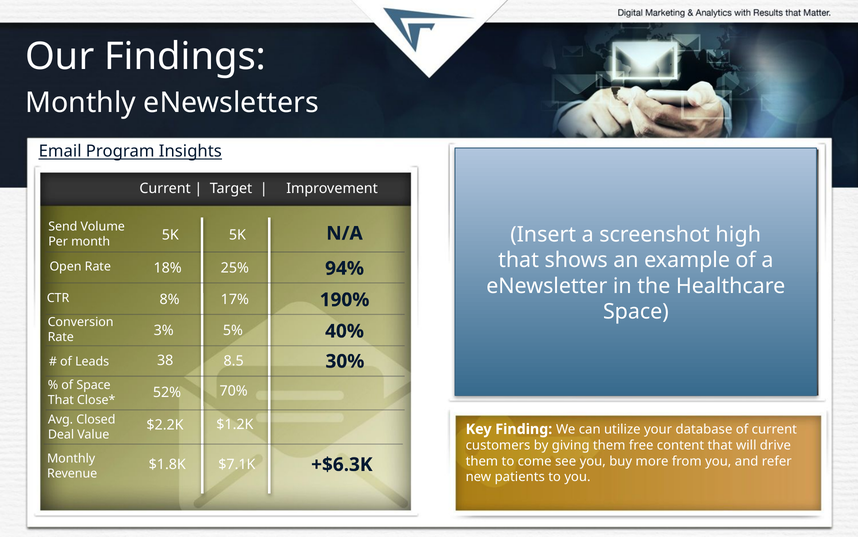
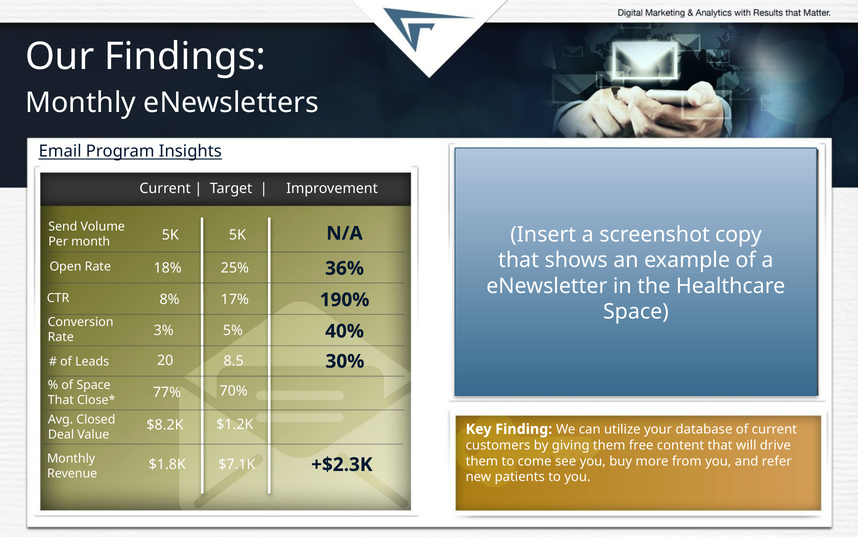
high: high -> copy (738, 234)
94%: 94% -> 36% (345, 268)
38: 38 -> 20 (165, 360)
52%: 52% -> 77% (167, 392)
$2.2K: $2.2K -> $8.2K (165, 424)
+$6.3K: +$6.3K -> +$2.3K (342, 464)
